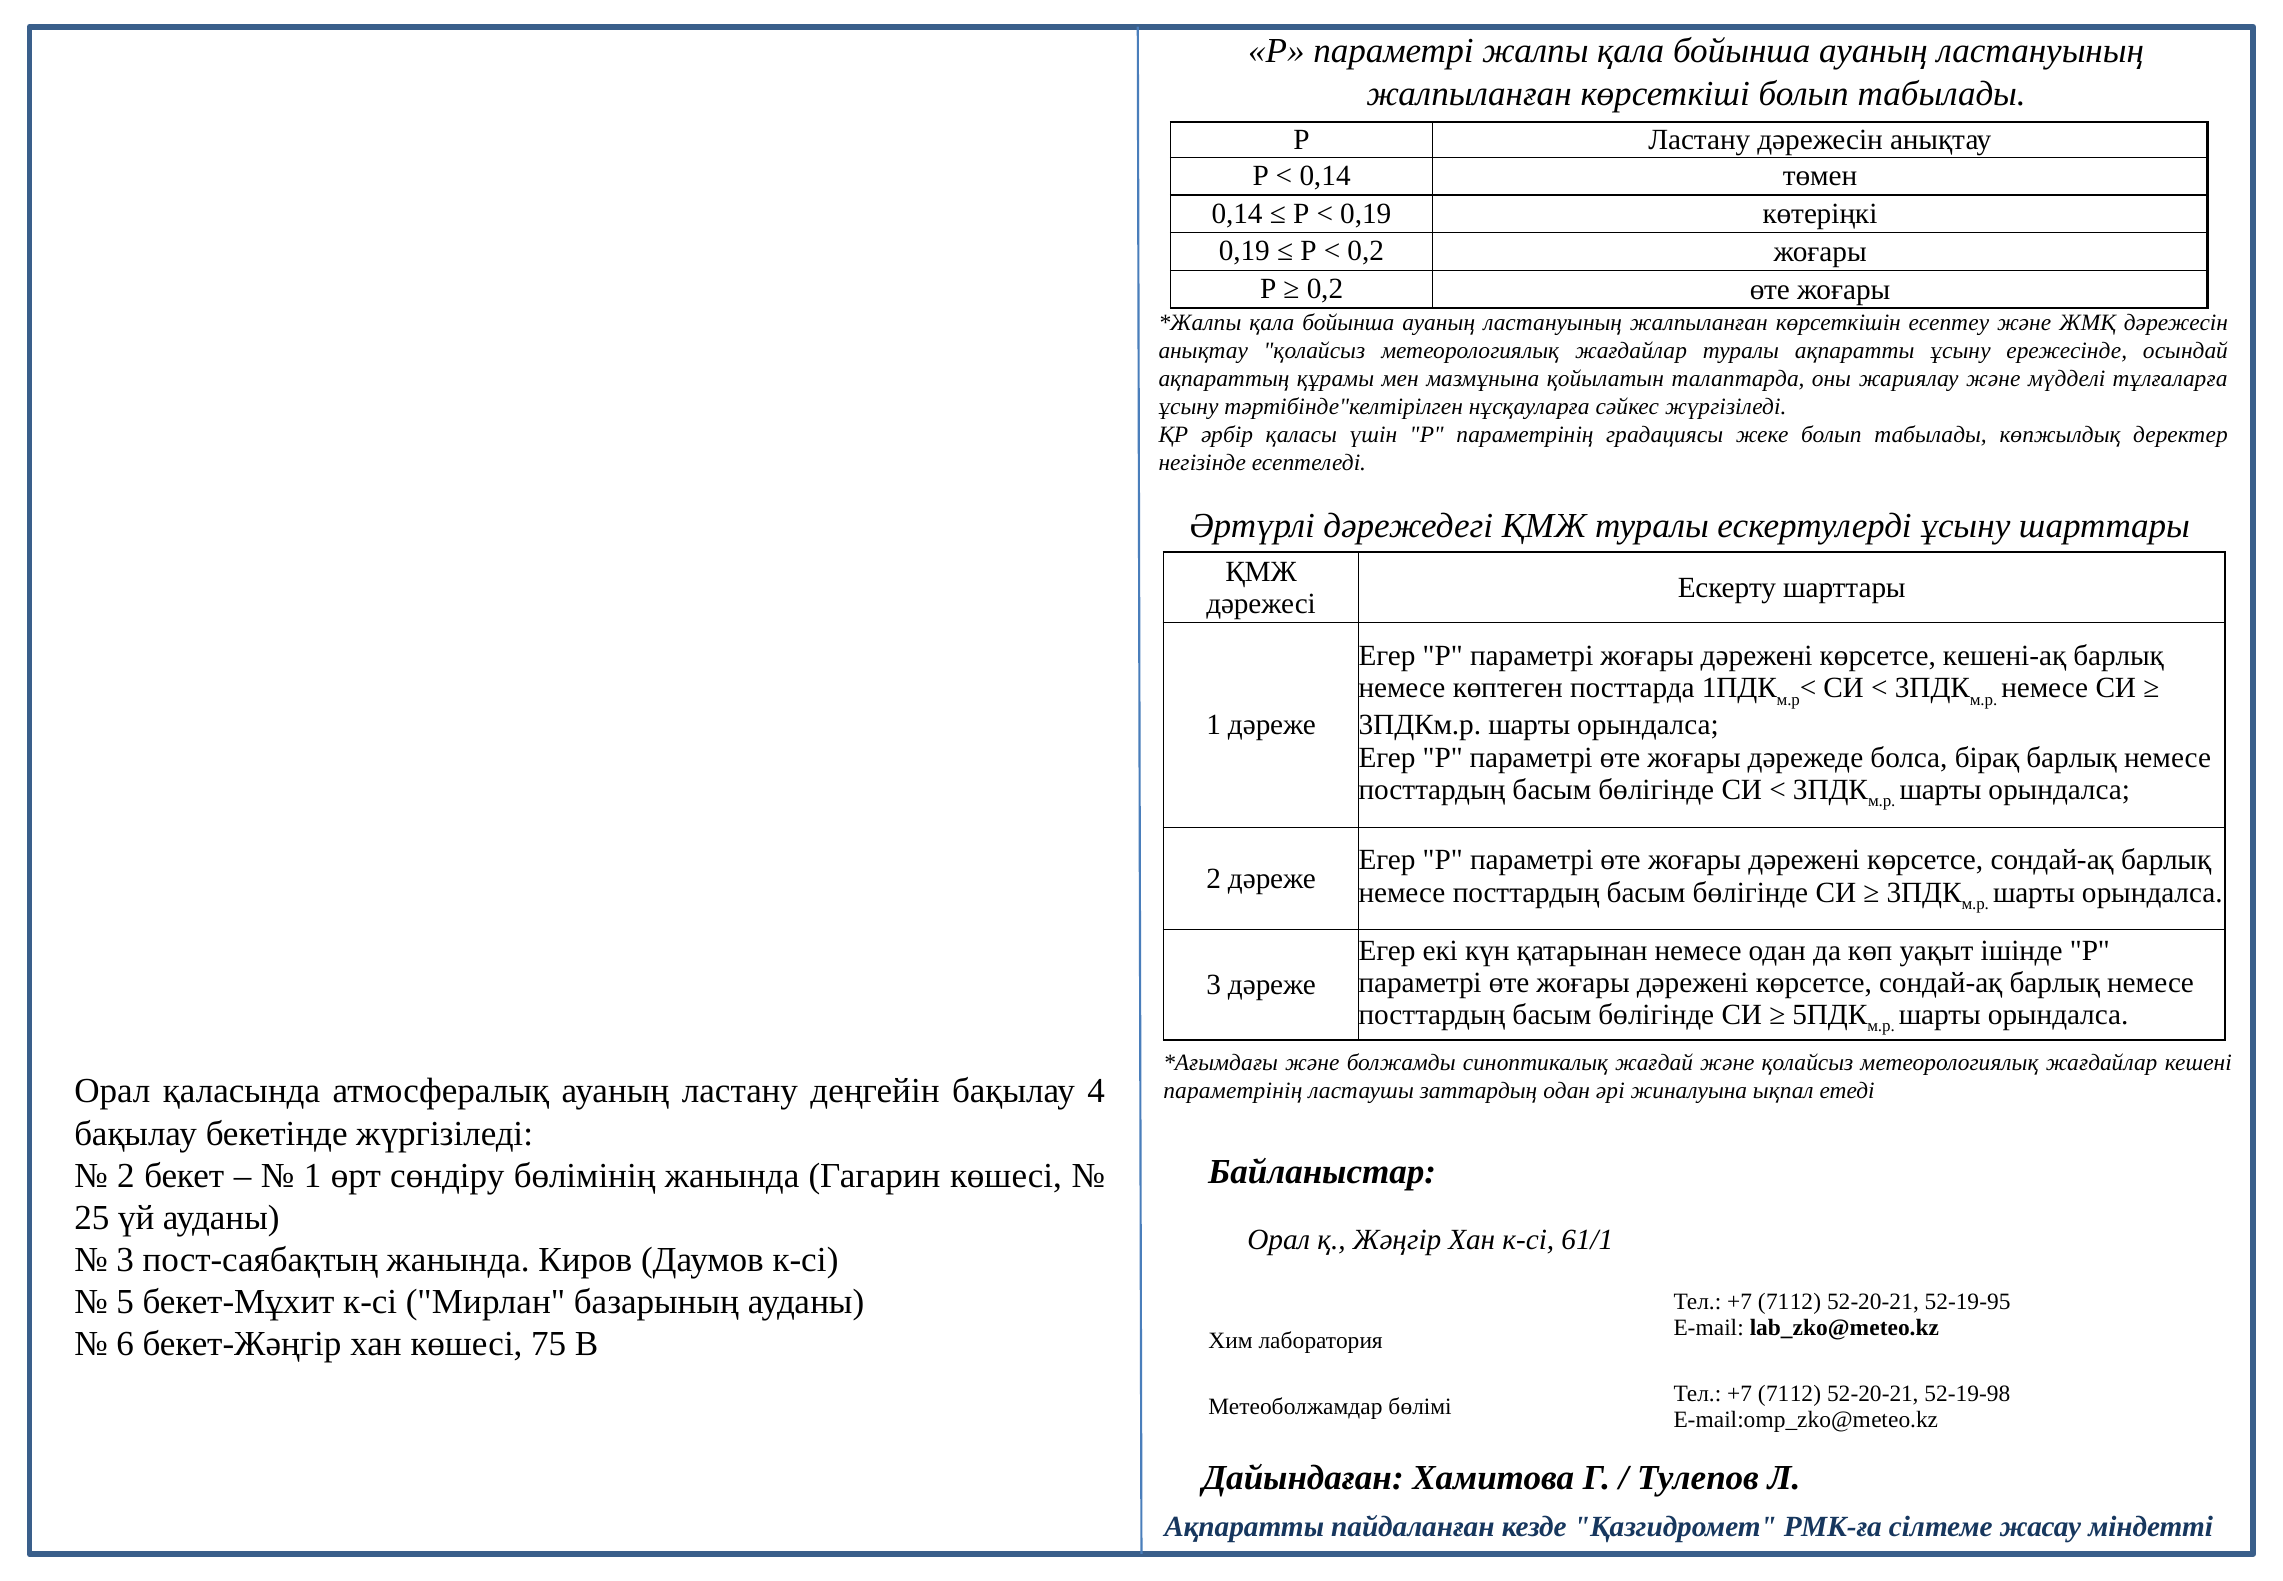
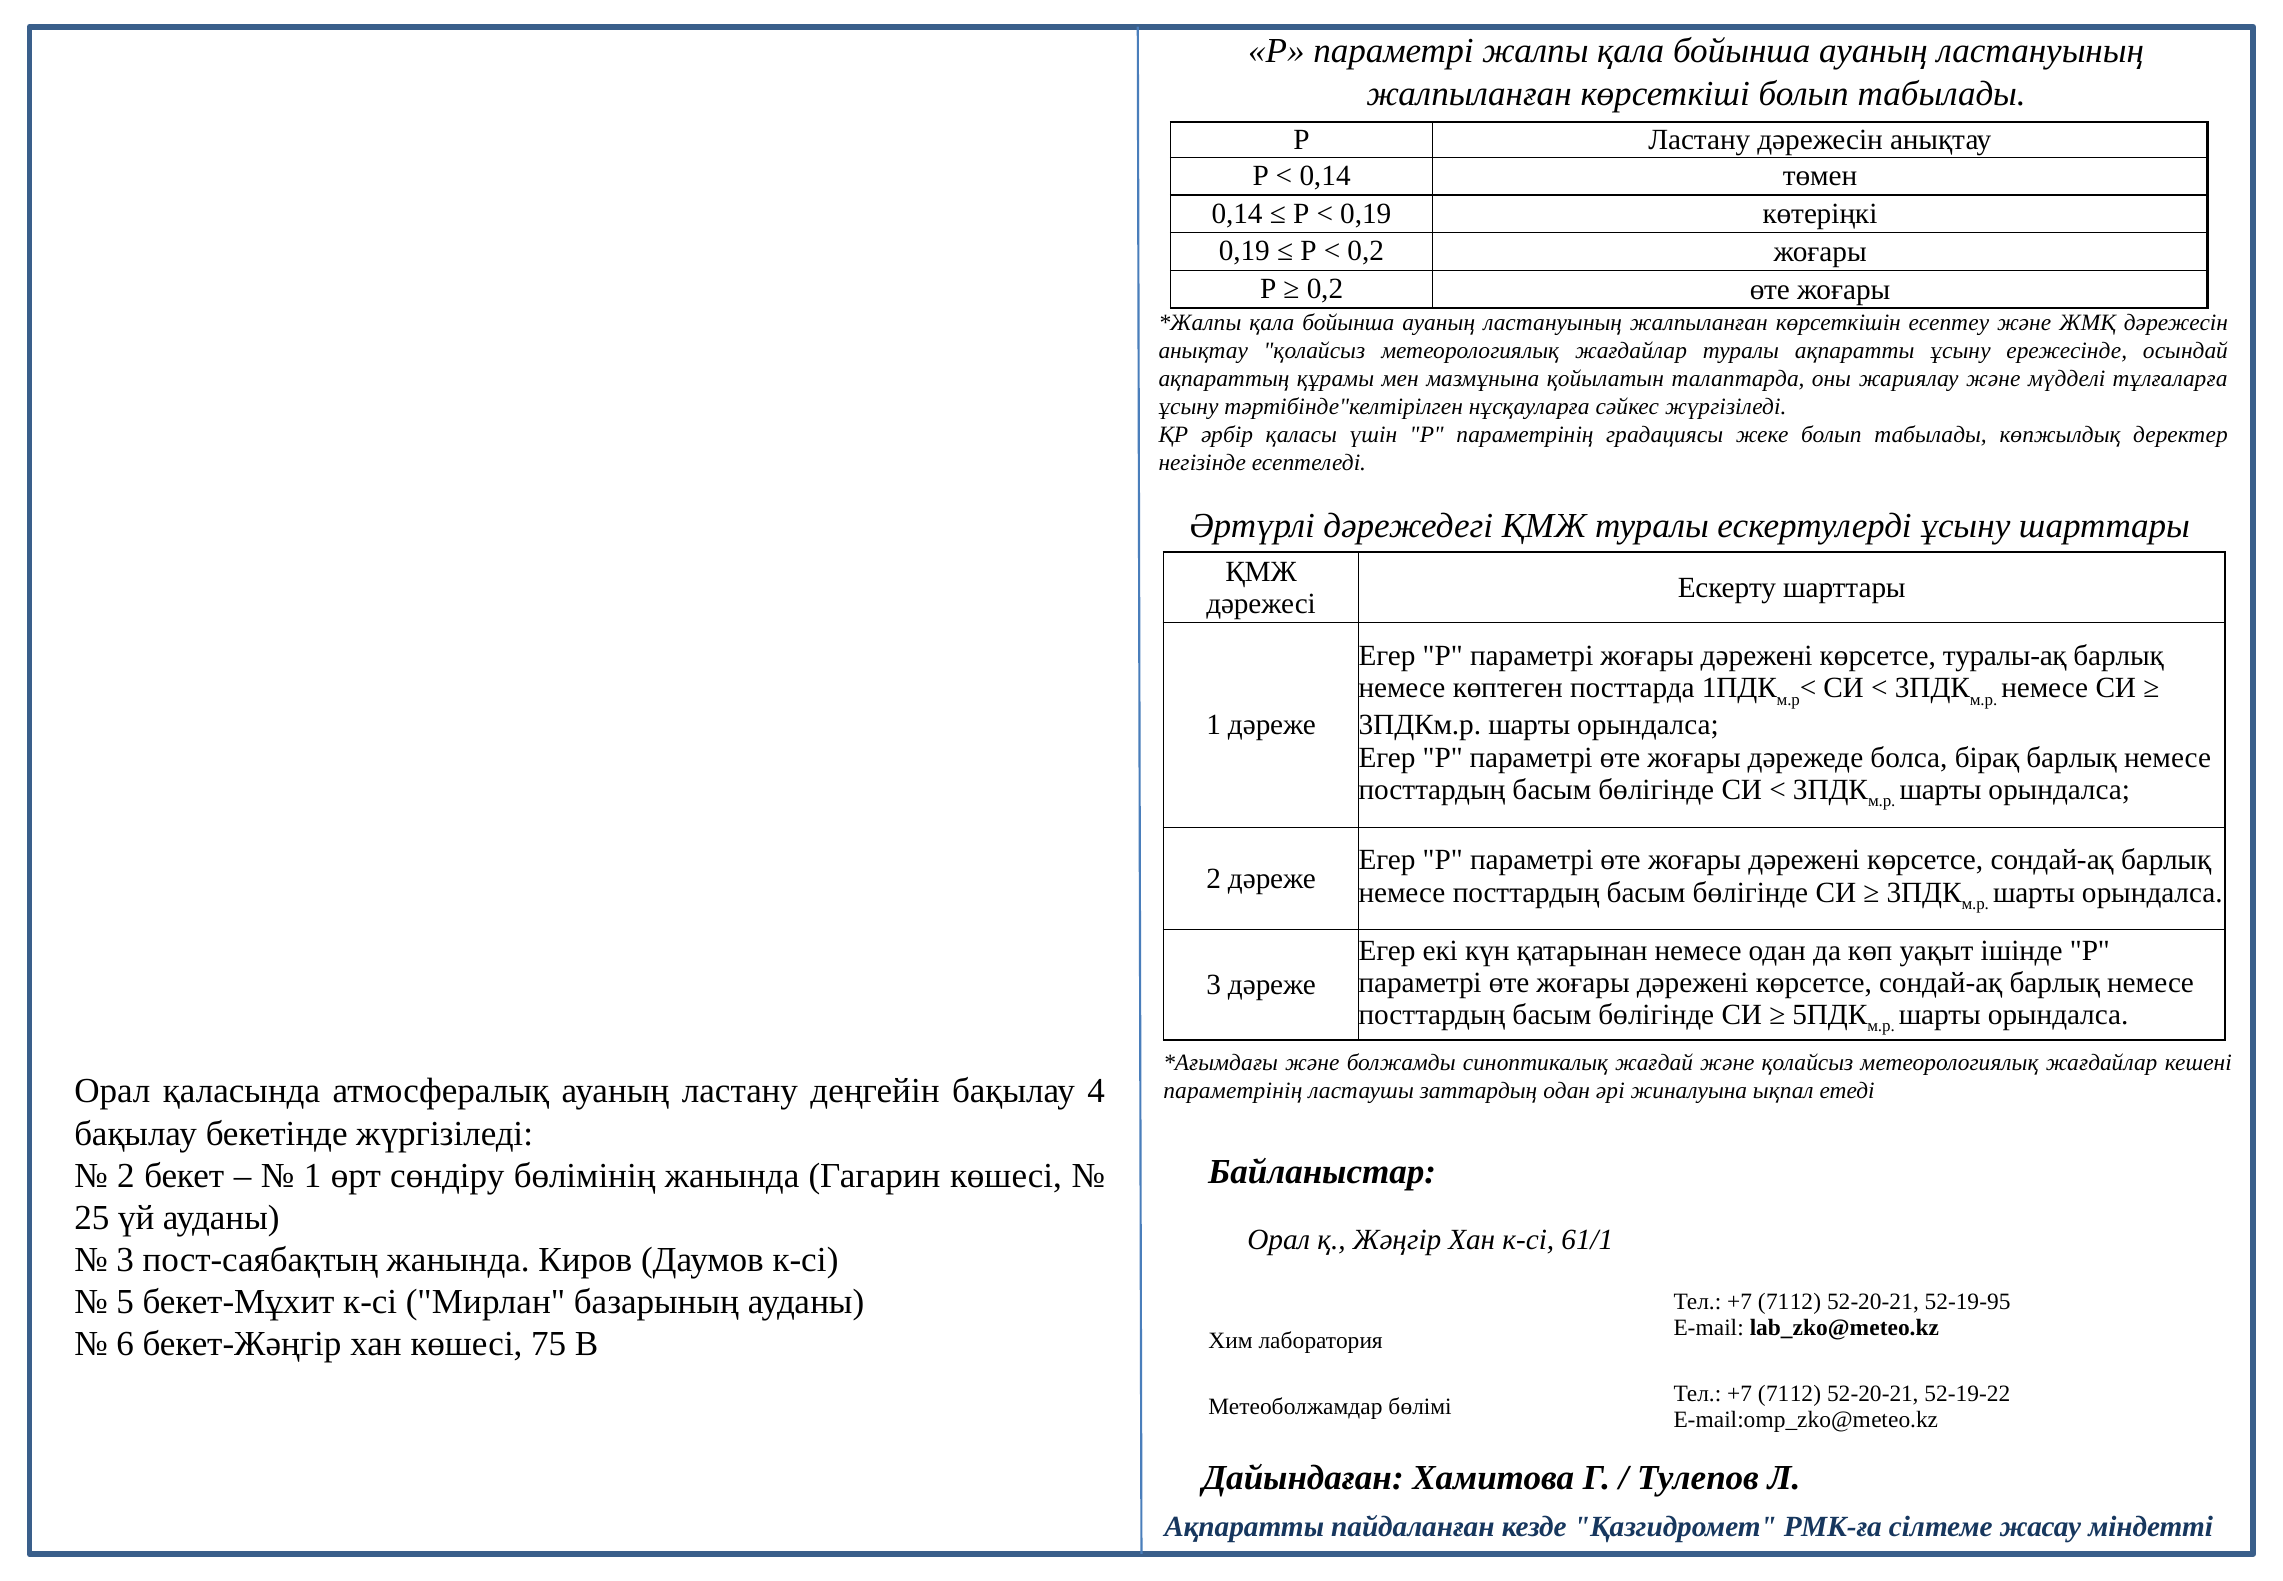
кешені-ақ: кешені-ақ -> туралы-ақ (2005, 656)
52-19-98: 52-19-98 -> 52-19-22 (1967, 1393)
